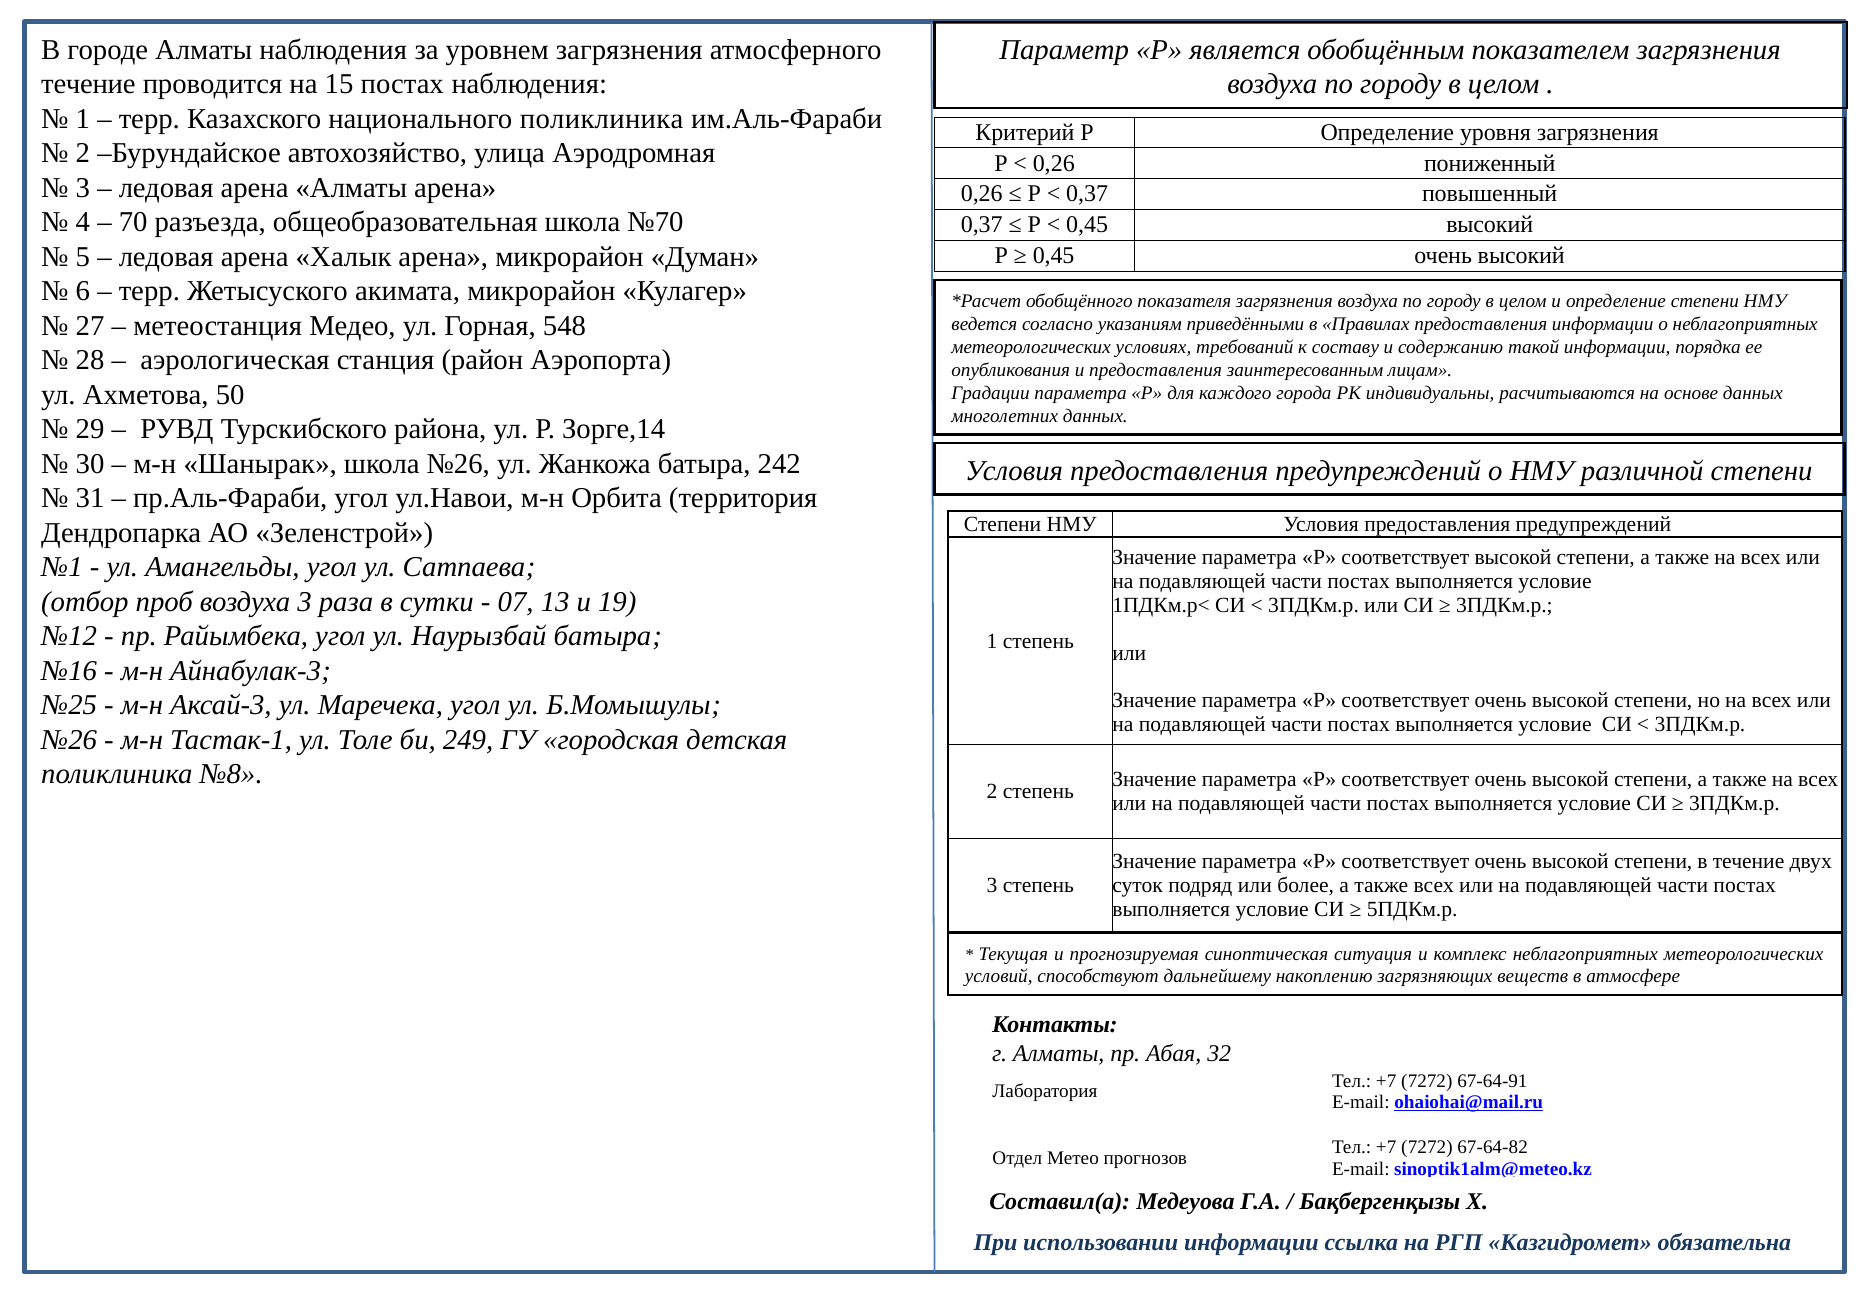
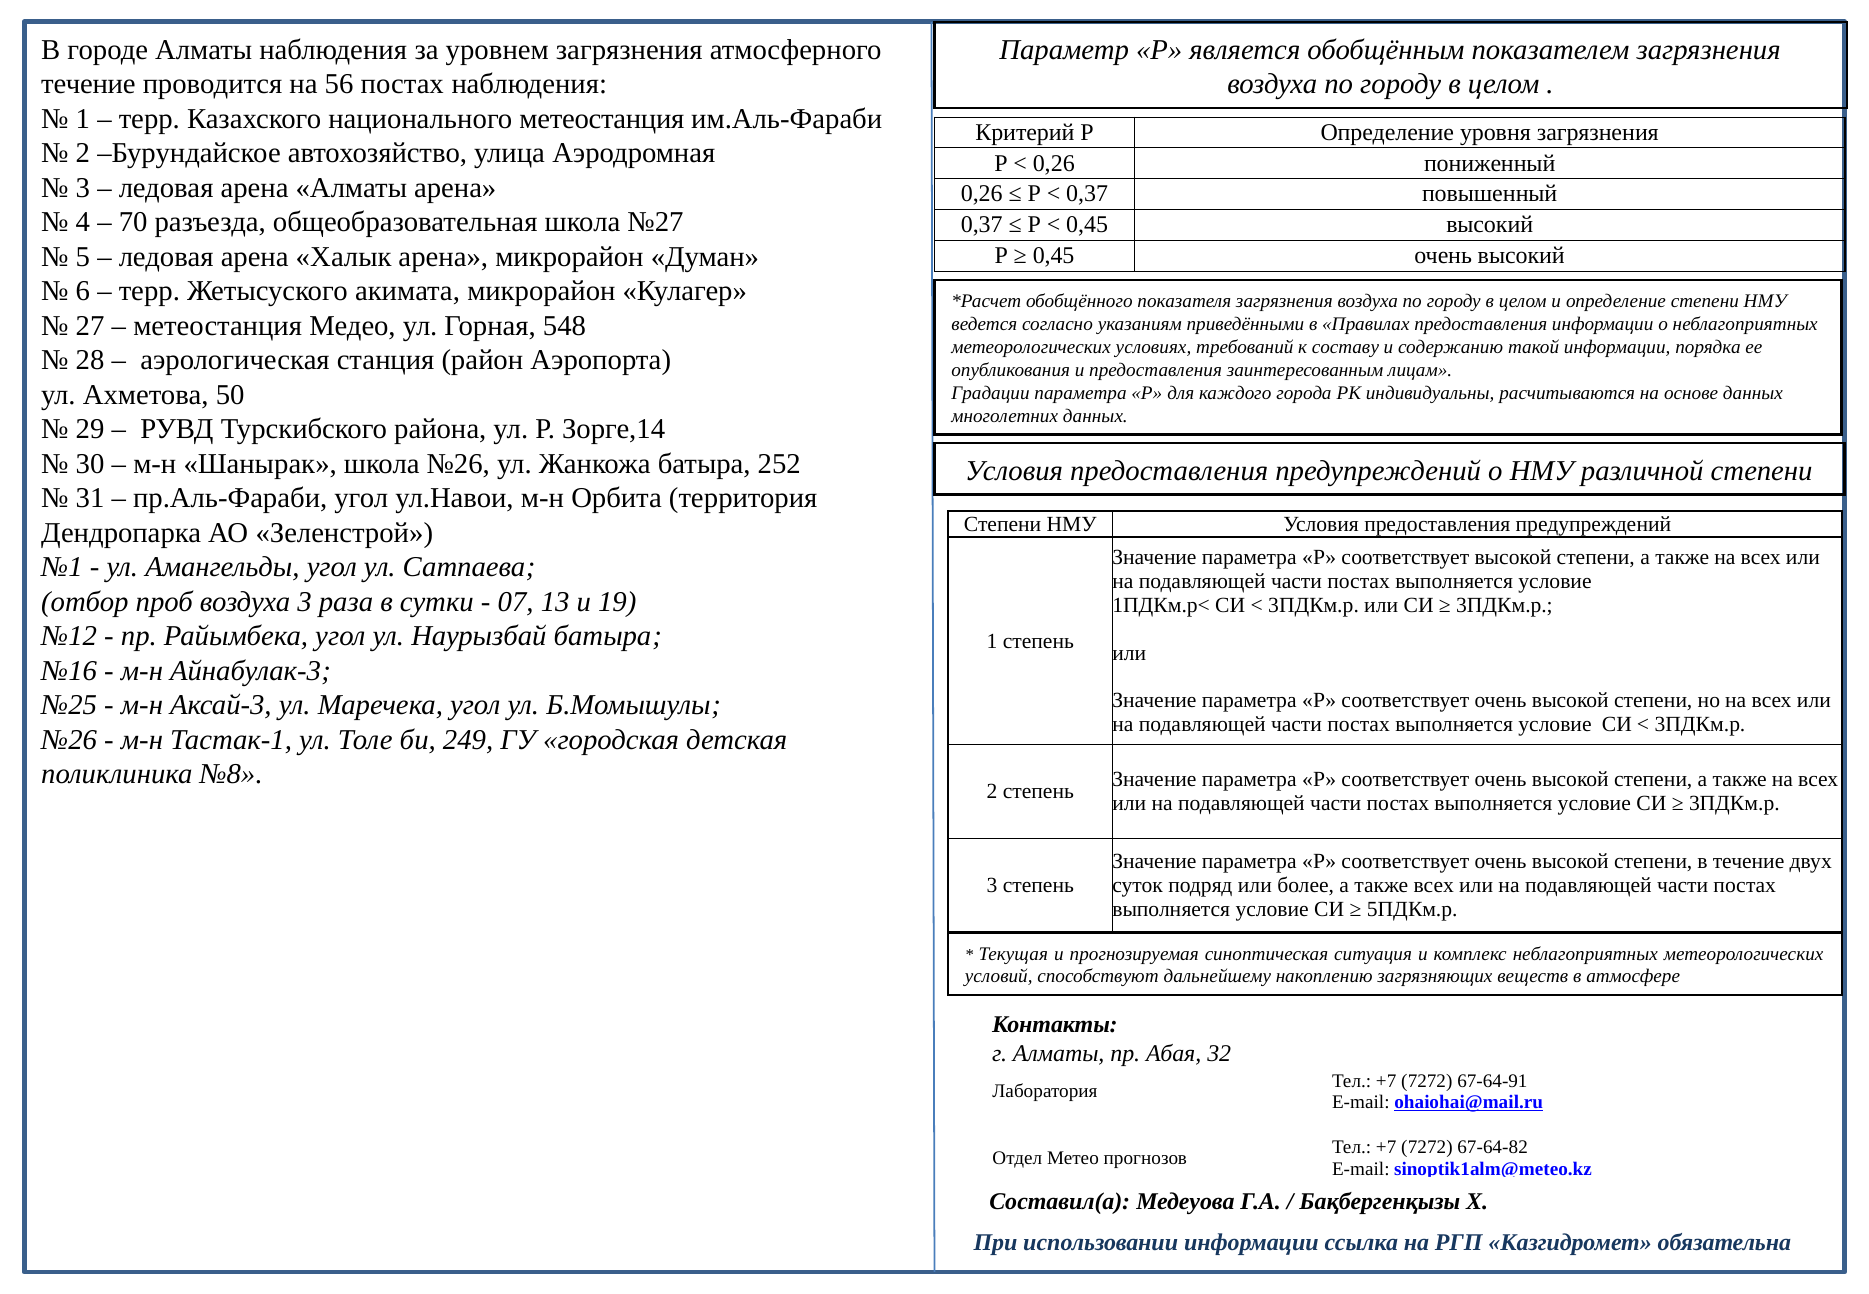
15: 15 -> 56 (339, 84)
национального поликлиника: поликлиника -> метеостанция (602, 119)
№70: №70 -> №27 (655, 222)
242: 242 -> 252 (779, 464)
